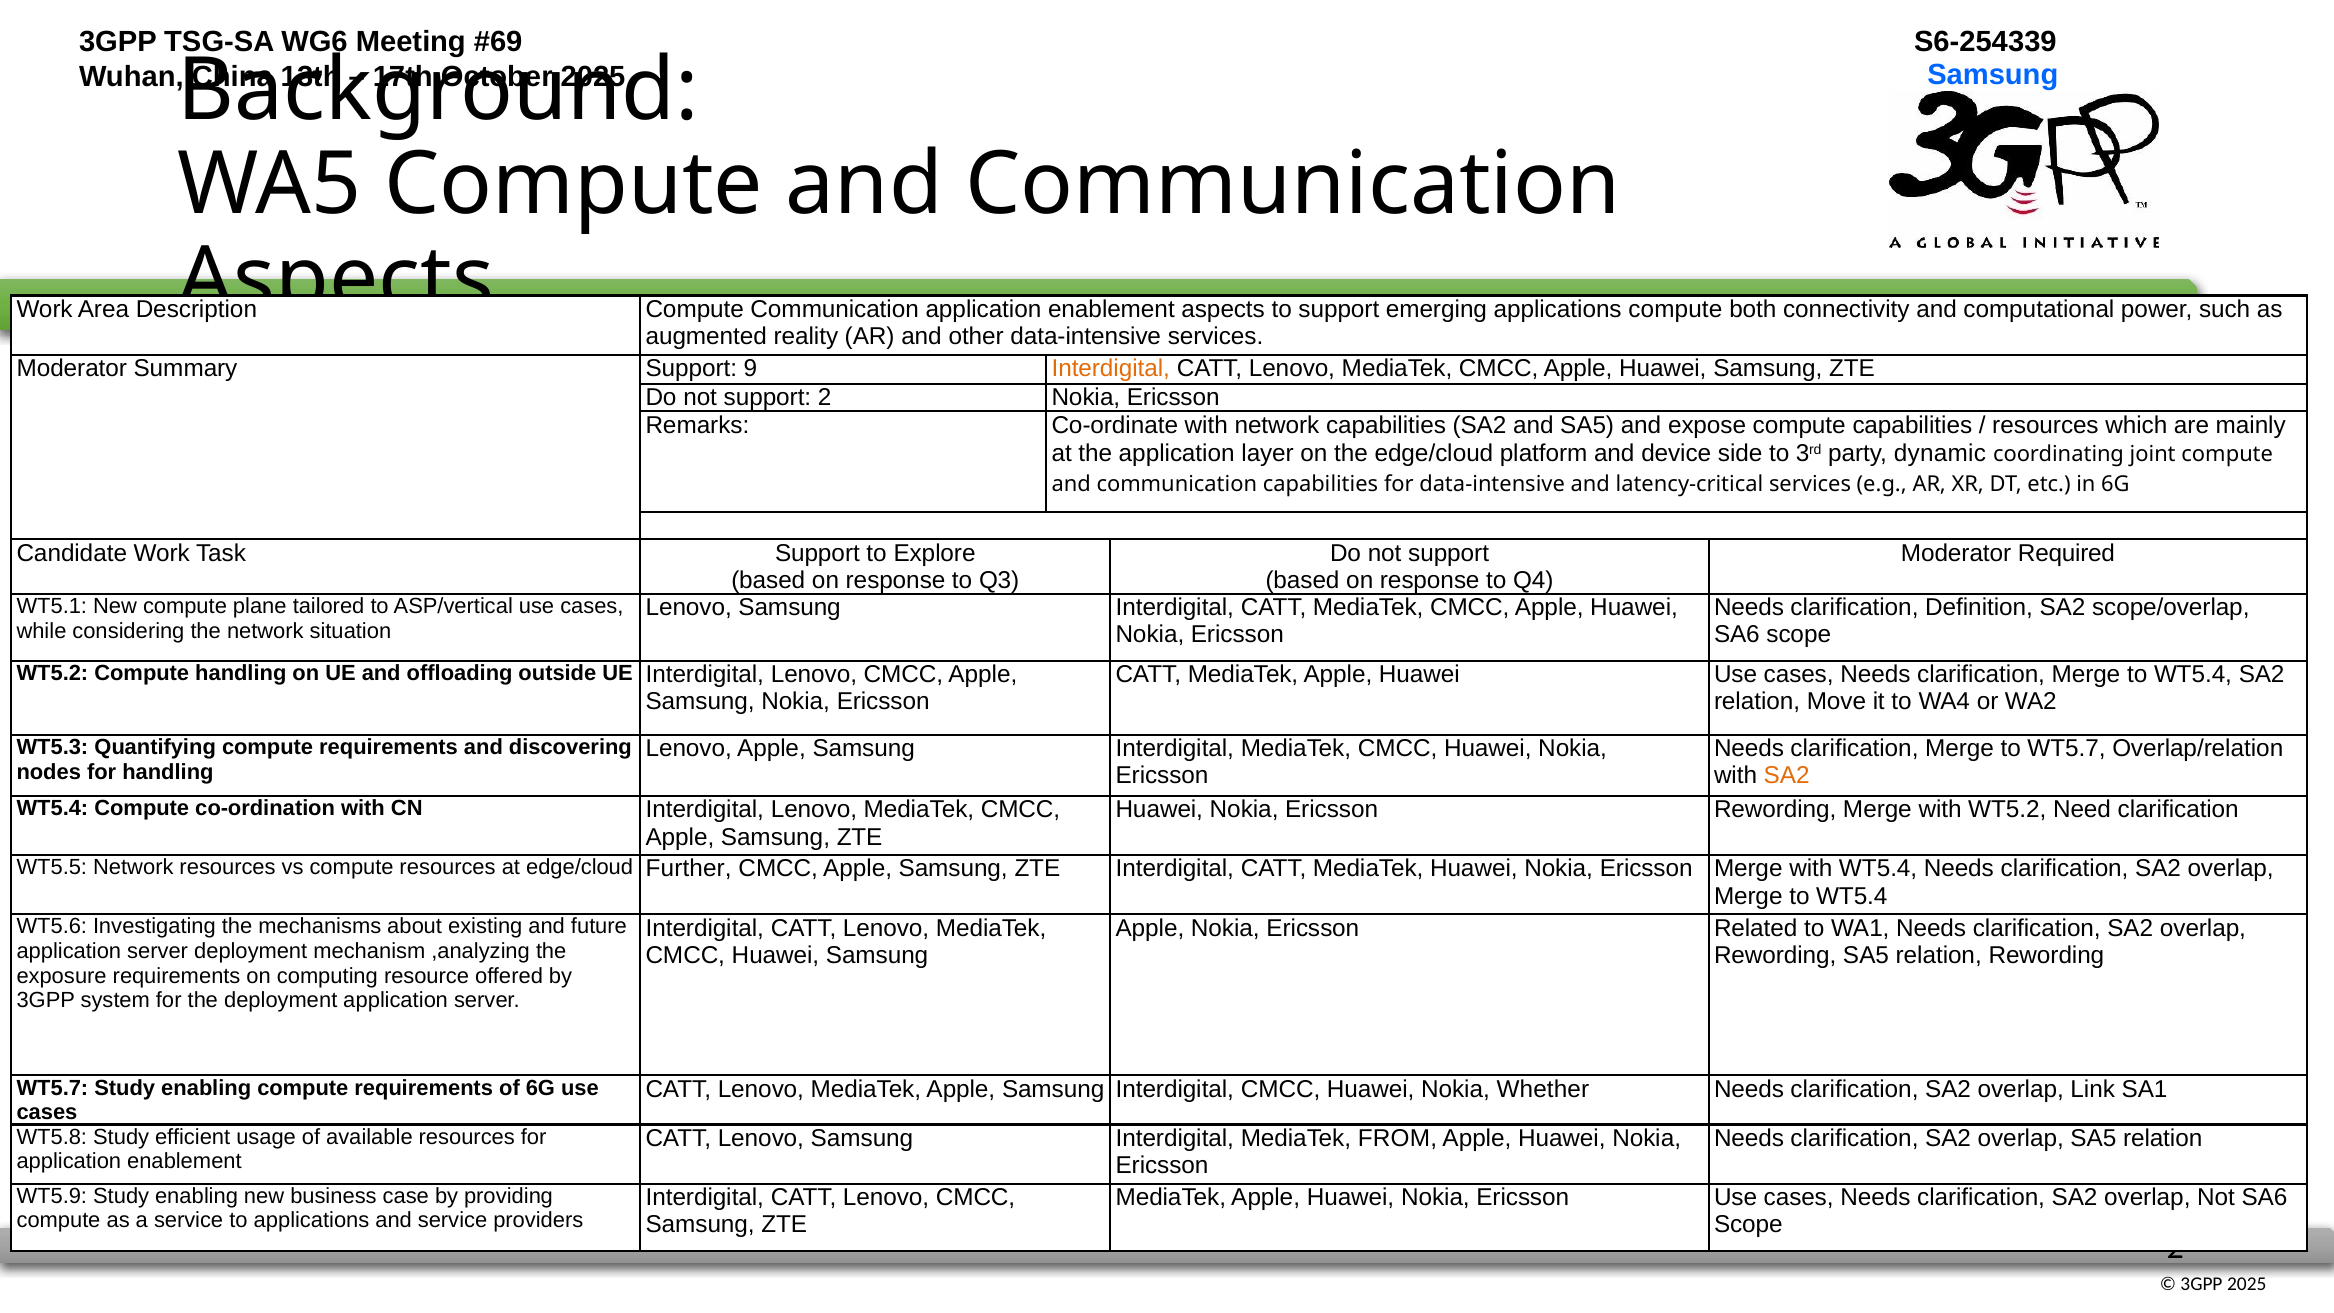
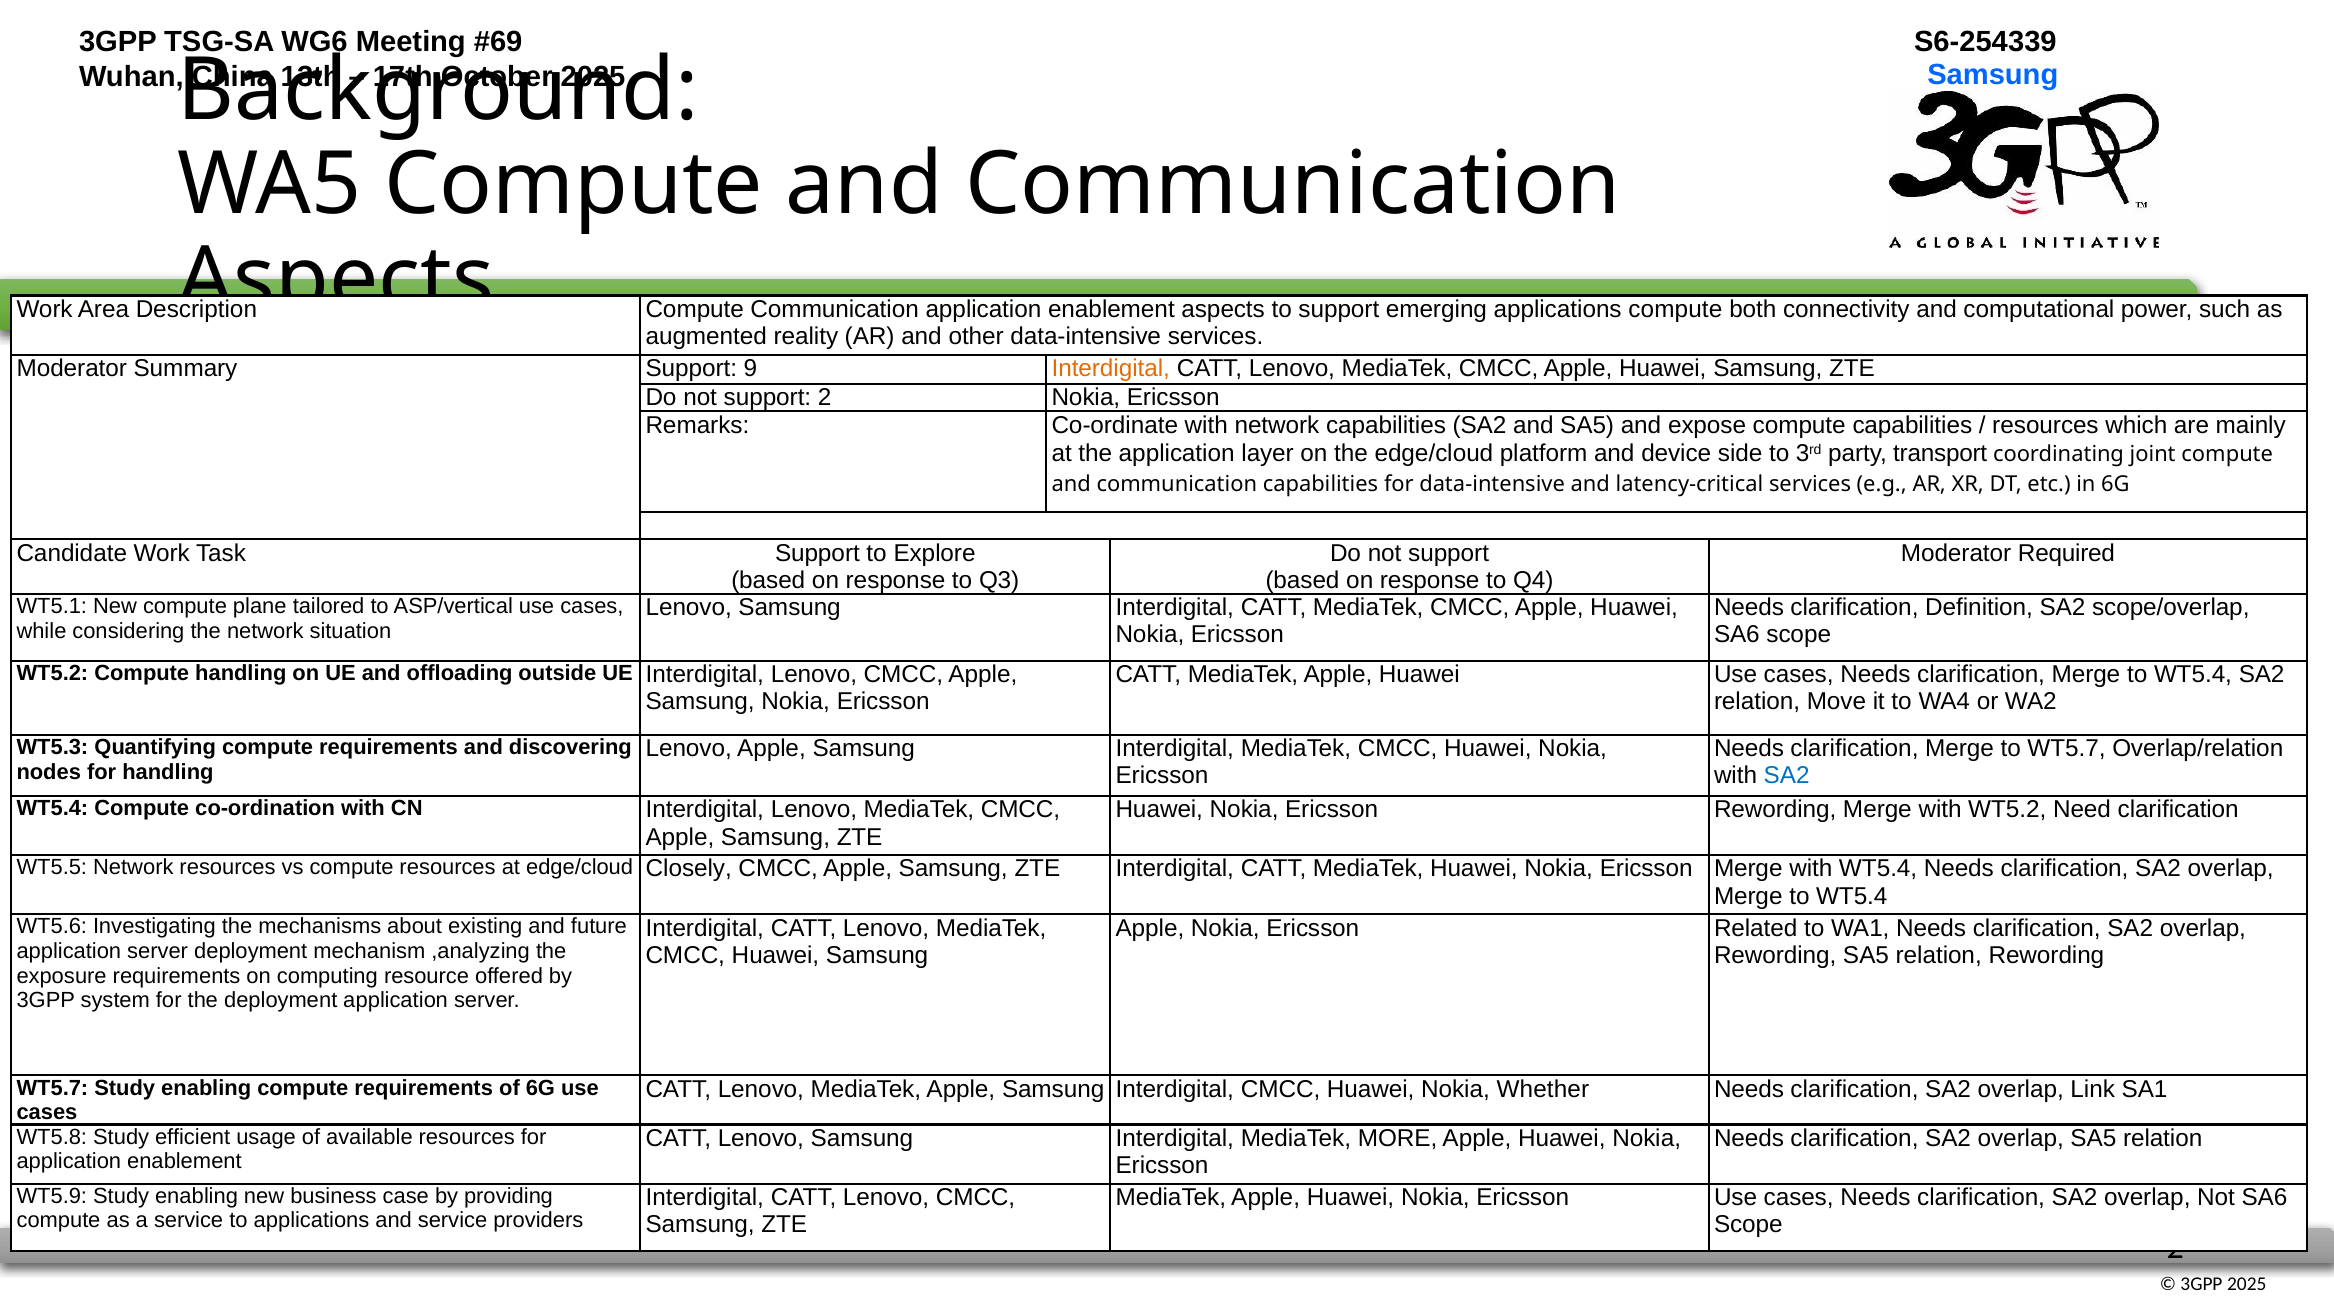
dynamic: dynamic -> transport (1940, 454)
SA2 colour: orange -> blue (1787, 776)
Further: Further -> Closely (689, 869)
FROM: FROM -> MORE (1398, 1138)
